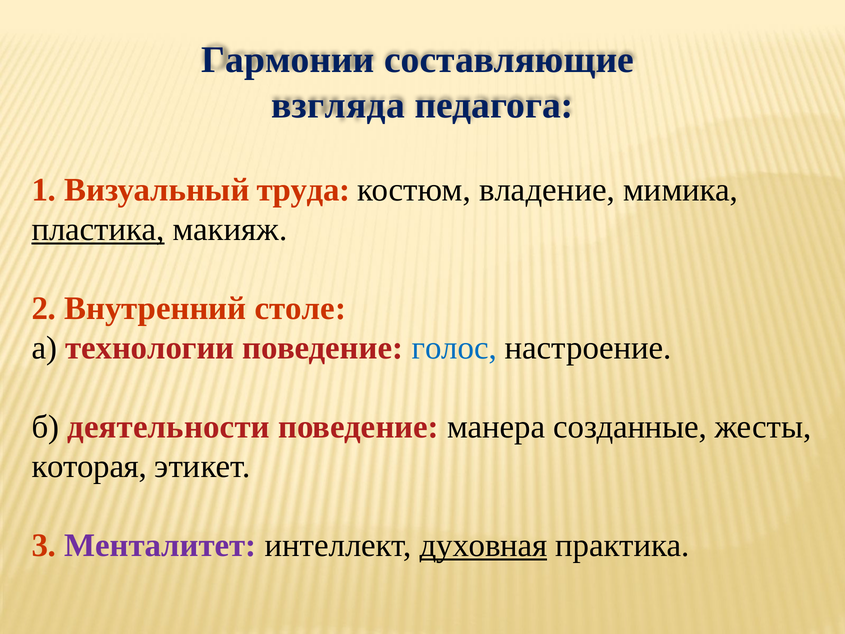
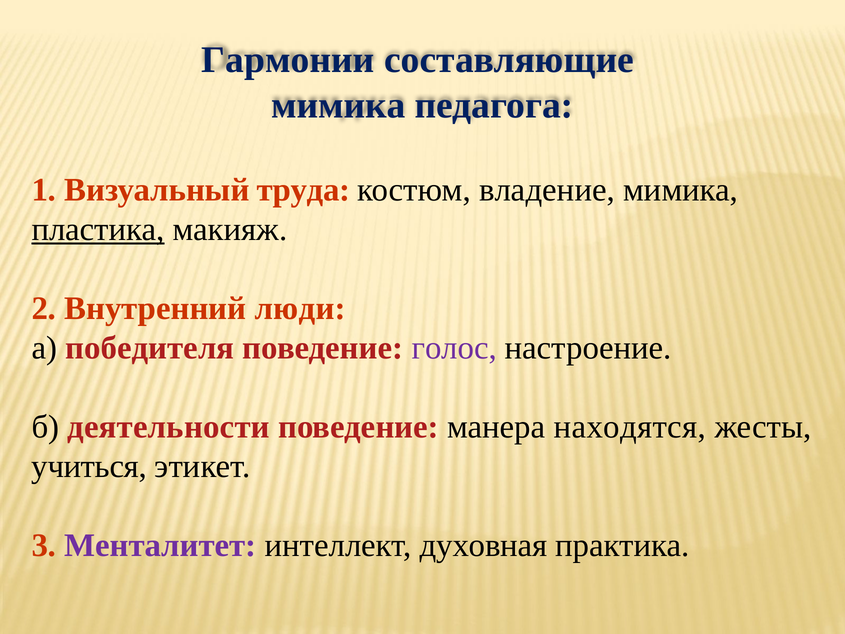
взгляда: взгляда -> мимика (338, 105)
столе: столе -> люди (300, 308)
технологии: технологии -> победителя (150, 348)
голос colour: blue -> purple (454, 348)
созданные: созданные -> находятся (630, 427)
которая: которая -> учиться (89, 466)
духовная underline: present -> none (484, 545)
